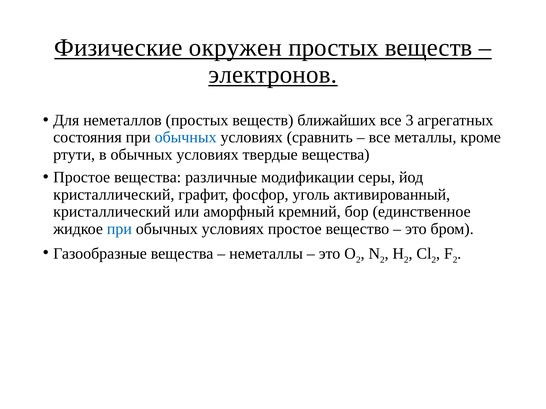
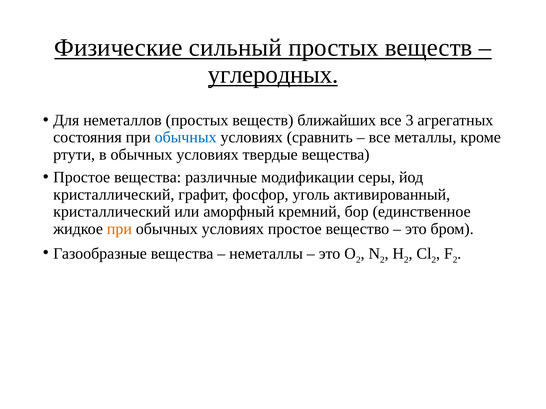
окружен: окружен -> сильный (235, 48)
электронов: электронов -> углеродных (273, 75)
при colour: blue -> orange (119, 229)
